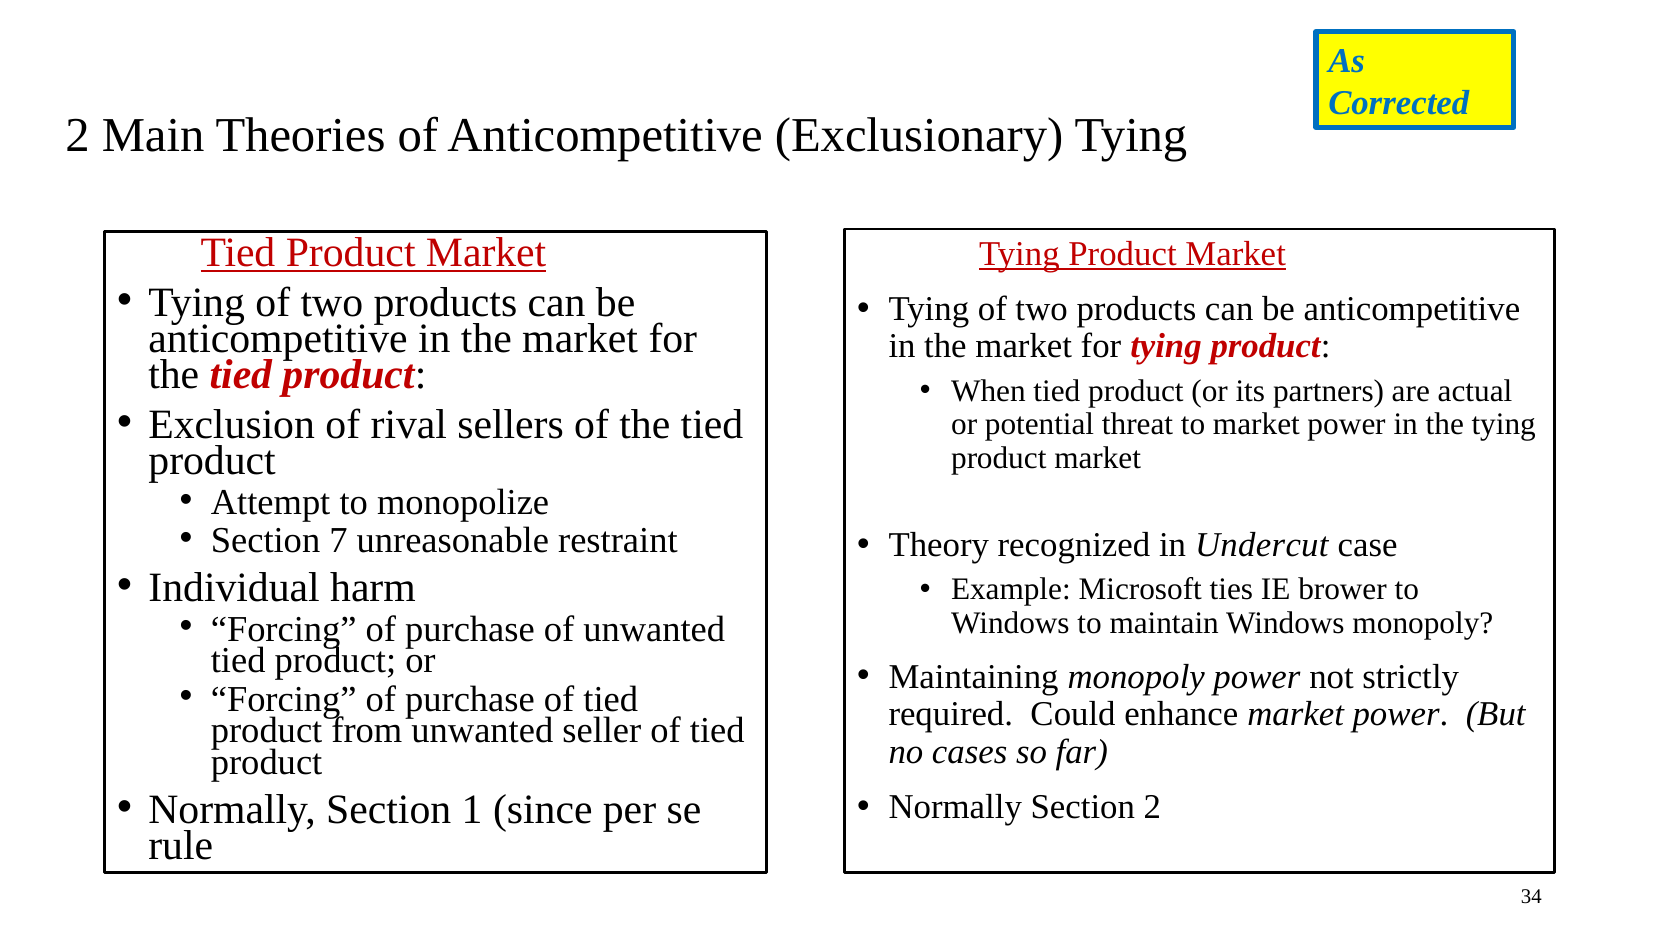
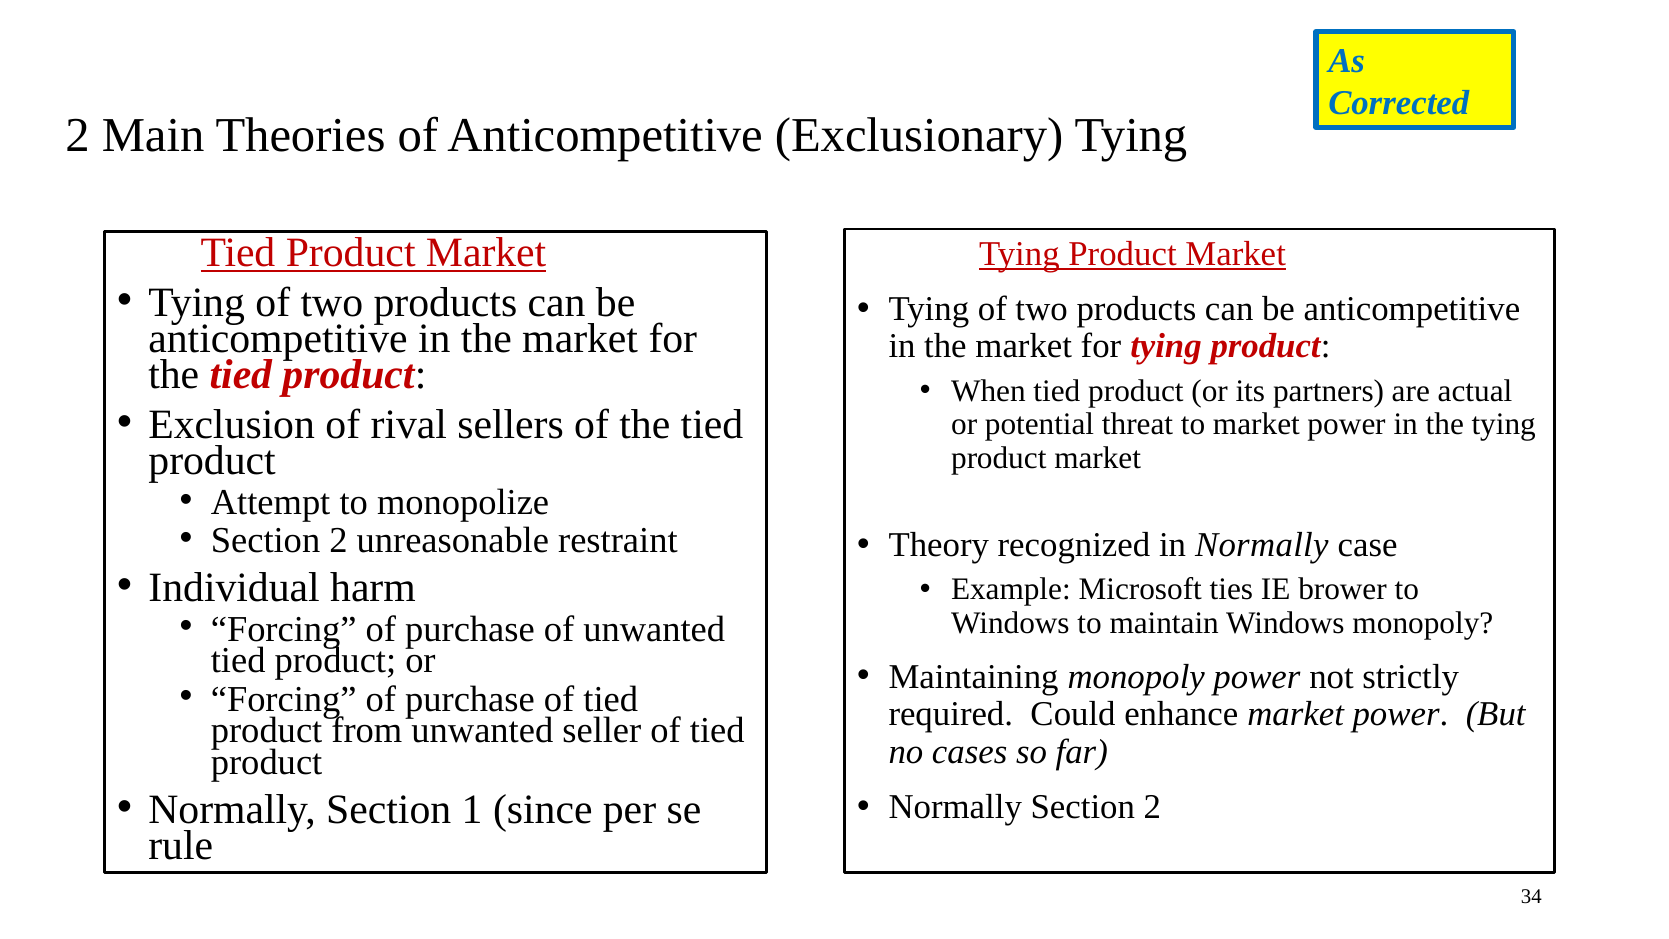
7: 7 -> 2 (338, 540)
in Undercut: Undercut -> Normally (1262, 545)
